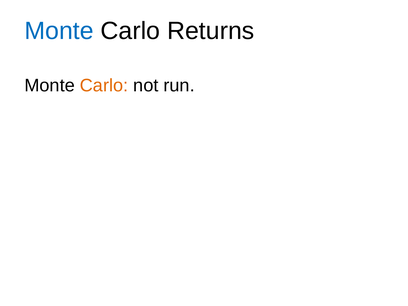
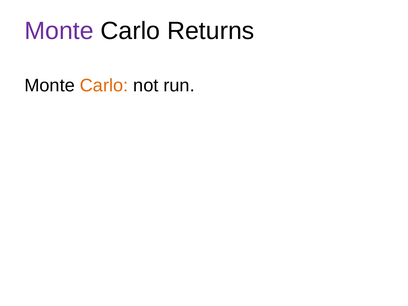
Monte colour: blue -> purple (59, 31)
